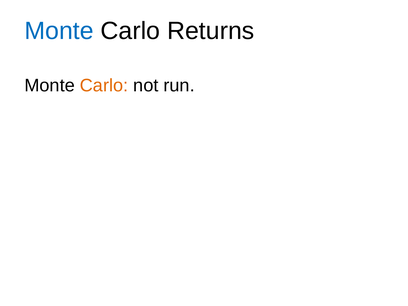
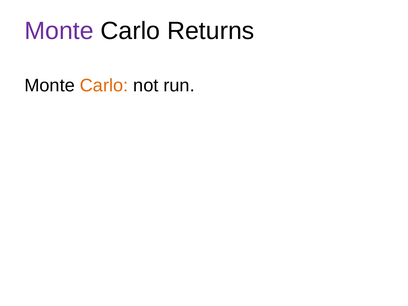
Monte colour: blue -> purple (59, 31)
